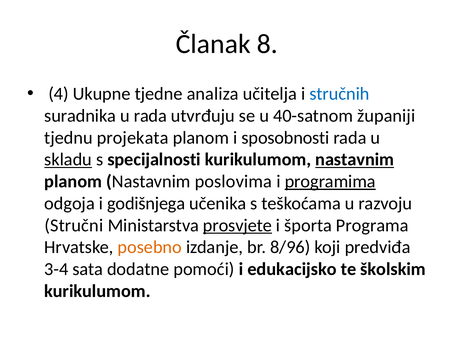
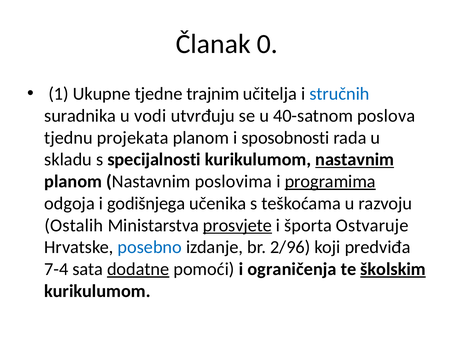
8: 8 -> 0 (267, 44)
4: 4 -> 1 (59, 94)
analiza: analiza -> trajnim (213, 94)
u rada: rada -> vodi (150, 116)
županiji: županiji -> poslova (386, 116)
skladu underline: present -> none (68, 160)
Stručni: Stručni -> Ostalih (74, 226)
Programa: Programa -> Ostvaruje (372, 226)
posebno colour: orange -> blue (150, 248)
8/96: 8/96 -> 2/96 (290, 248)
3-4: 3-4 -> 7-4 (56, 270)
dodatne underline: none -> present (138, 270)
edukacijsko: edukacijsko -> ograničenja (292, 270)
školskim underline: none -> present (393, 270)
